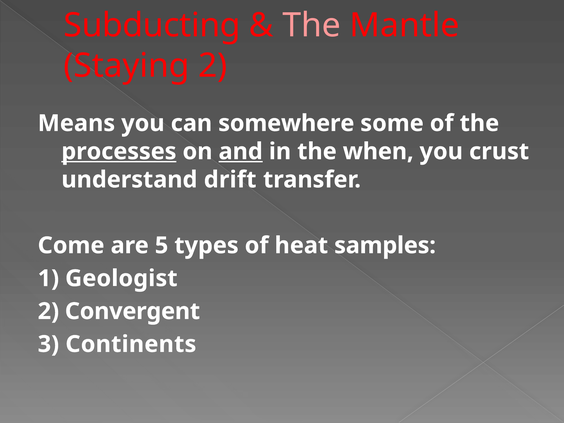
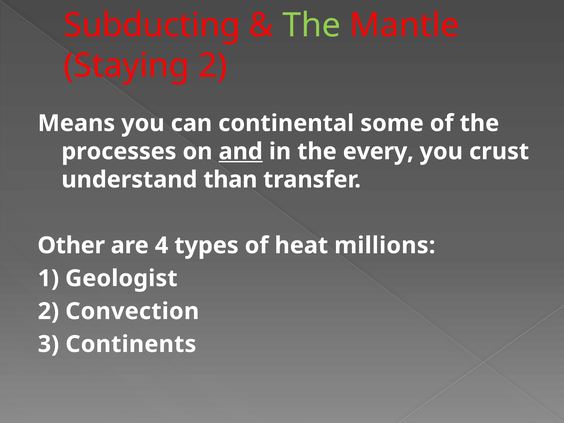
The colour: pink -> light green (312, 25)
somewhere: somewhere -> continental (286, 123)
processes underline: present -> none (119, 151)
when: when -> every (378, 151)
drift: drift -> than (230, 180)
Come: Come -> Other (71, 245)
5: 5 -> 4 (162, 245)
samples: samples -> millions (385, 245)
Convergent: Convergent -> Convection (132, 311)
